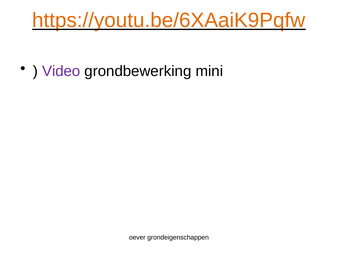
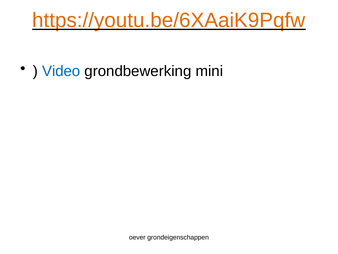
Video colour: purple -> blue (61, 71)
